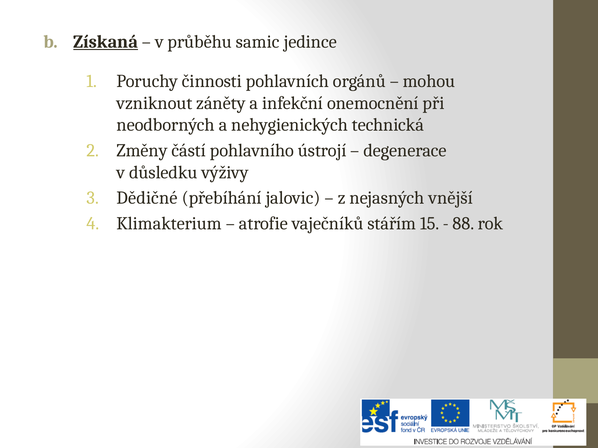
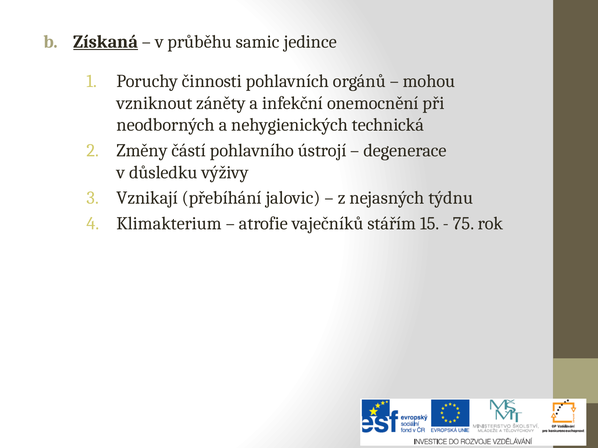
Dědičné: Dědičné -> Vznikají (147, 198)
vnější: vnější -> týdnu (451, 198)
88: 88 -> 75 (463, 224)
